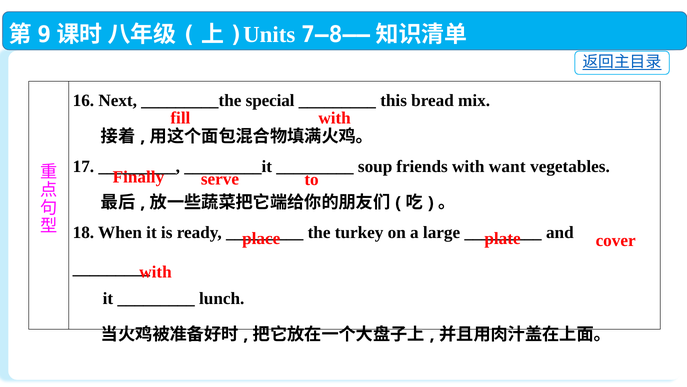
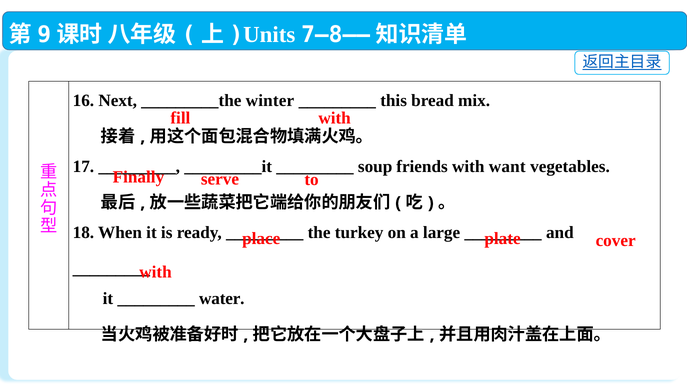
special: special -> winter (270, 100)
lunch: lunch -> water (222, 298)
